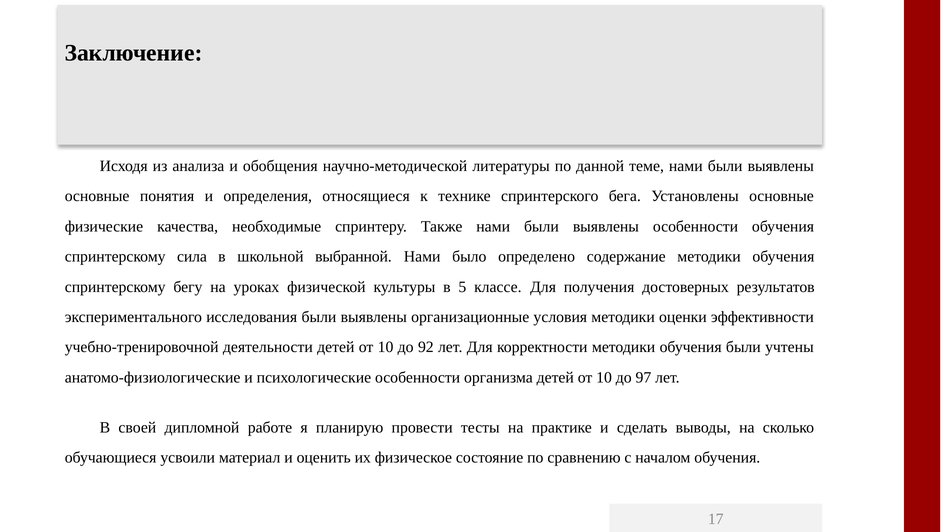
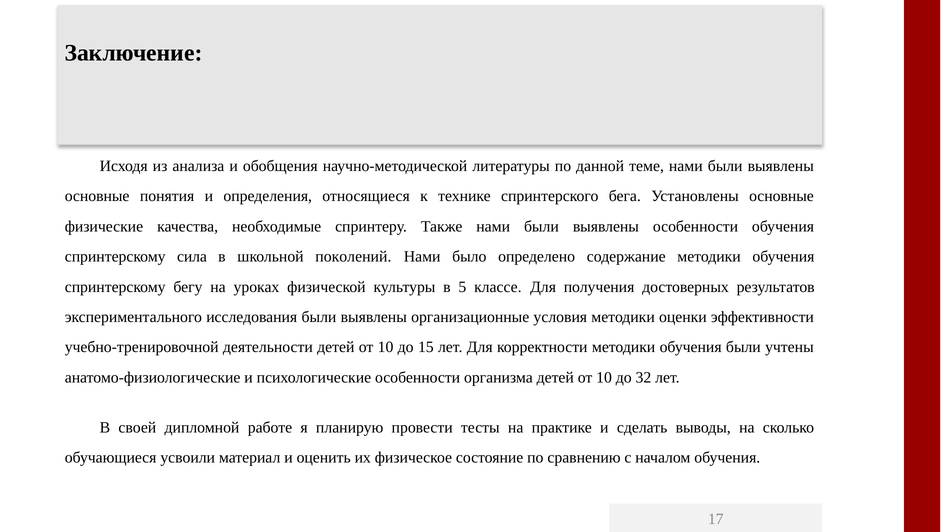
выбранной: выбранной -> поколений (353, 257)
92: 92 -> 15 (426, 347)
97: 97 -> 32 (643, 378)
